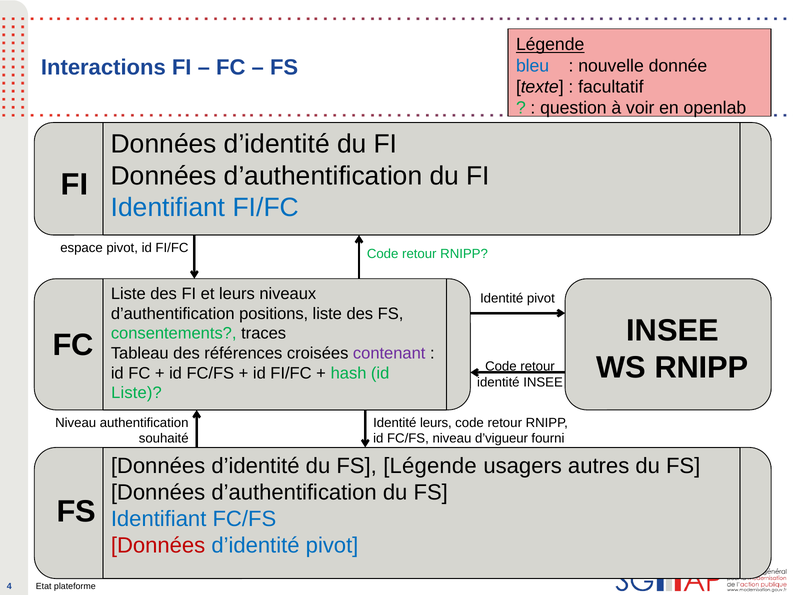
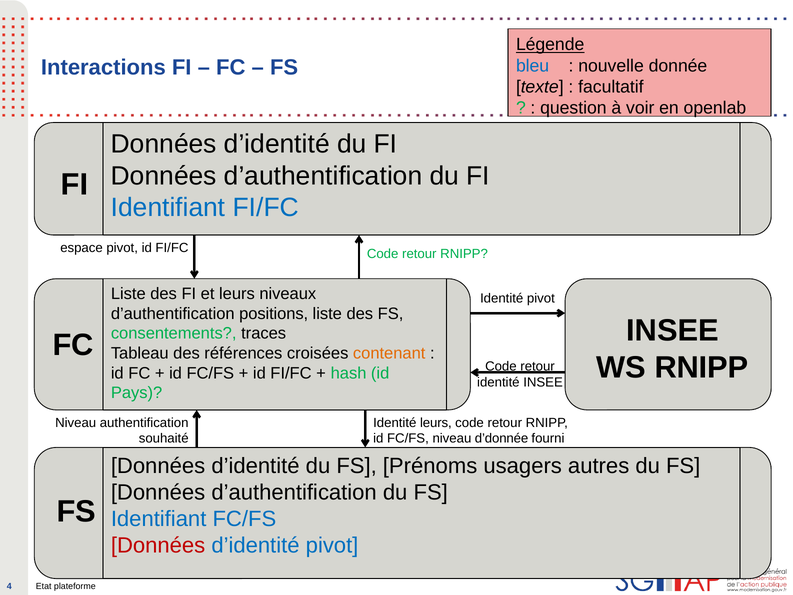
contenant colour: purple -> orange (389, 353)
Liste: Liste -> Pays (137, 393)
d’vigueur: d’vigueur -> d’donnée (502, 438)
FS Légende: Légende -> Prénoms (430, 466)
